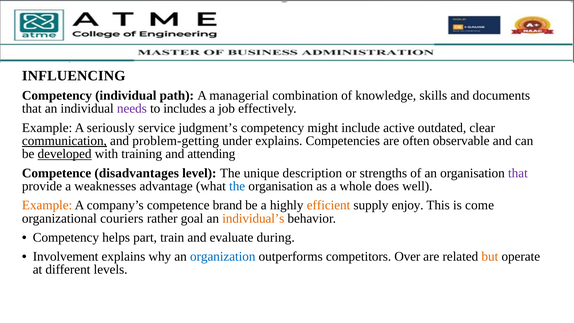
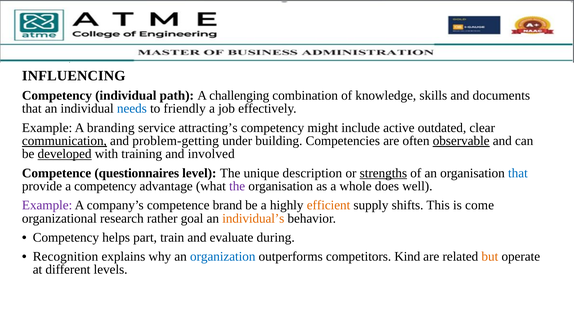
managerial: managerial -> challenging (239, 96)
needs colour: purple -> blue (132, 109)
includes: includes -> friendly (185, 109)
seriously: seriously -> branding (111, 128)
judgment’s: judgment’s -> attracting’s (208, 128)
under explains: explains -> building (279, 141)
observable underline: none -> present (461, 141)
attending: attending -> involved (211, 154)
disadvantages: disadvantages -> questionnaires (137, 173)
strengths underline: none -> present (383, 173)
that colour: purple -> blue (518, 173)
a weaknesses: weaknesses -> competency (105, 186)
the colour: blue -> purple (237, 186)
Example colour: orange -> purple (47, 205)
enjoy: enjoy -> shifts (408, 205)
couriers: couriers -> research (122, 218)
Involvement: Involvement -> Recognition (65, 256)
Over: Over -> Kind (407, 256)
